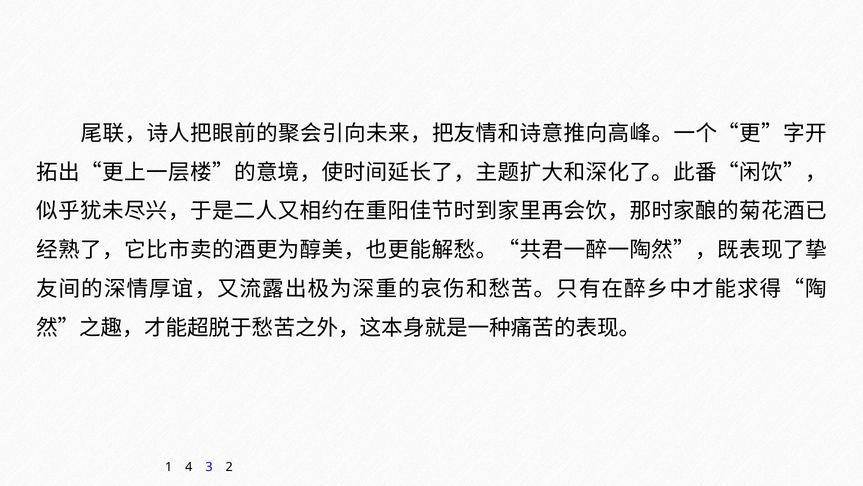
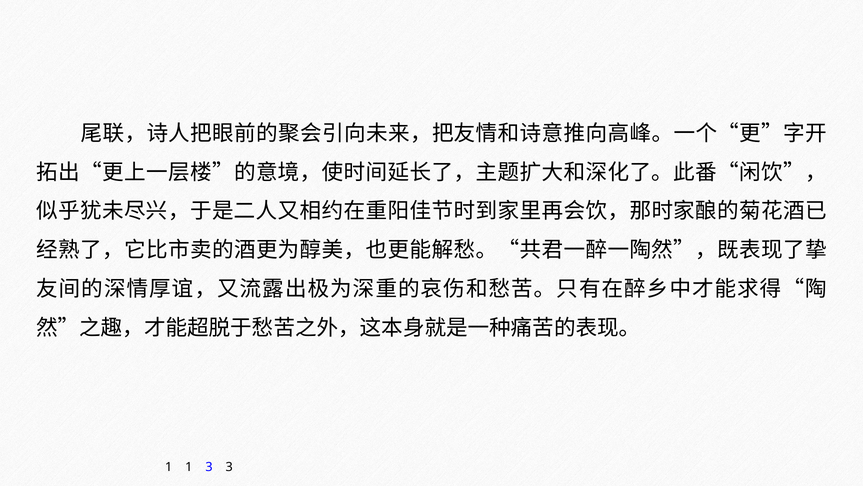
1 4: 4 -> 1 (189, 467)
3 2: 2 -> 3 (229, 467)
